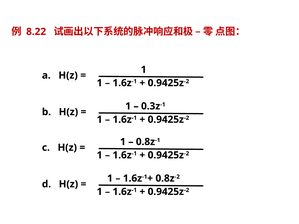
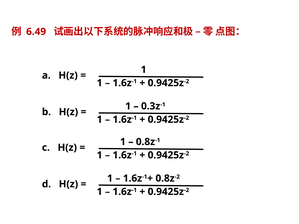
8.22: 8.22 -> 6.49 (36, 32)
